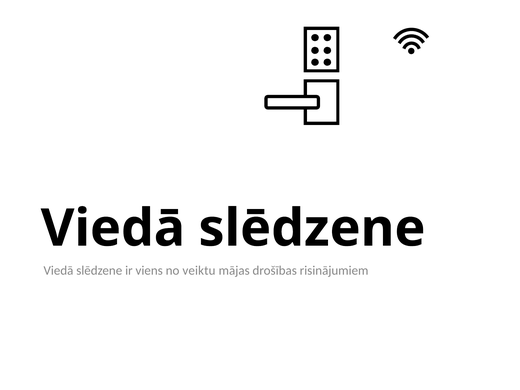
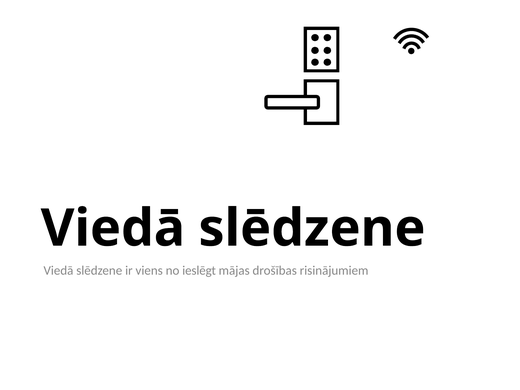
veiktu: veiktu -> ieslēgt (199, 271)
